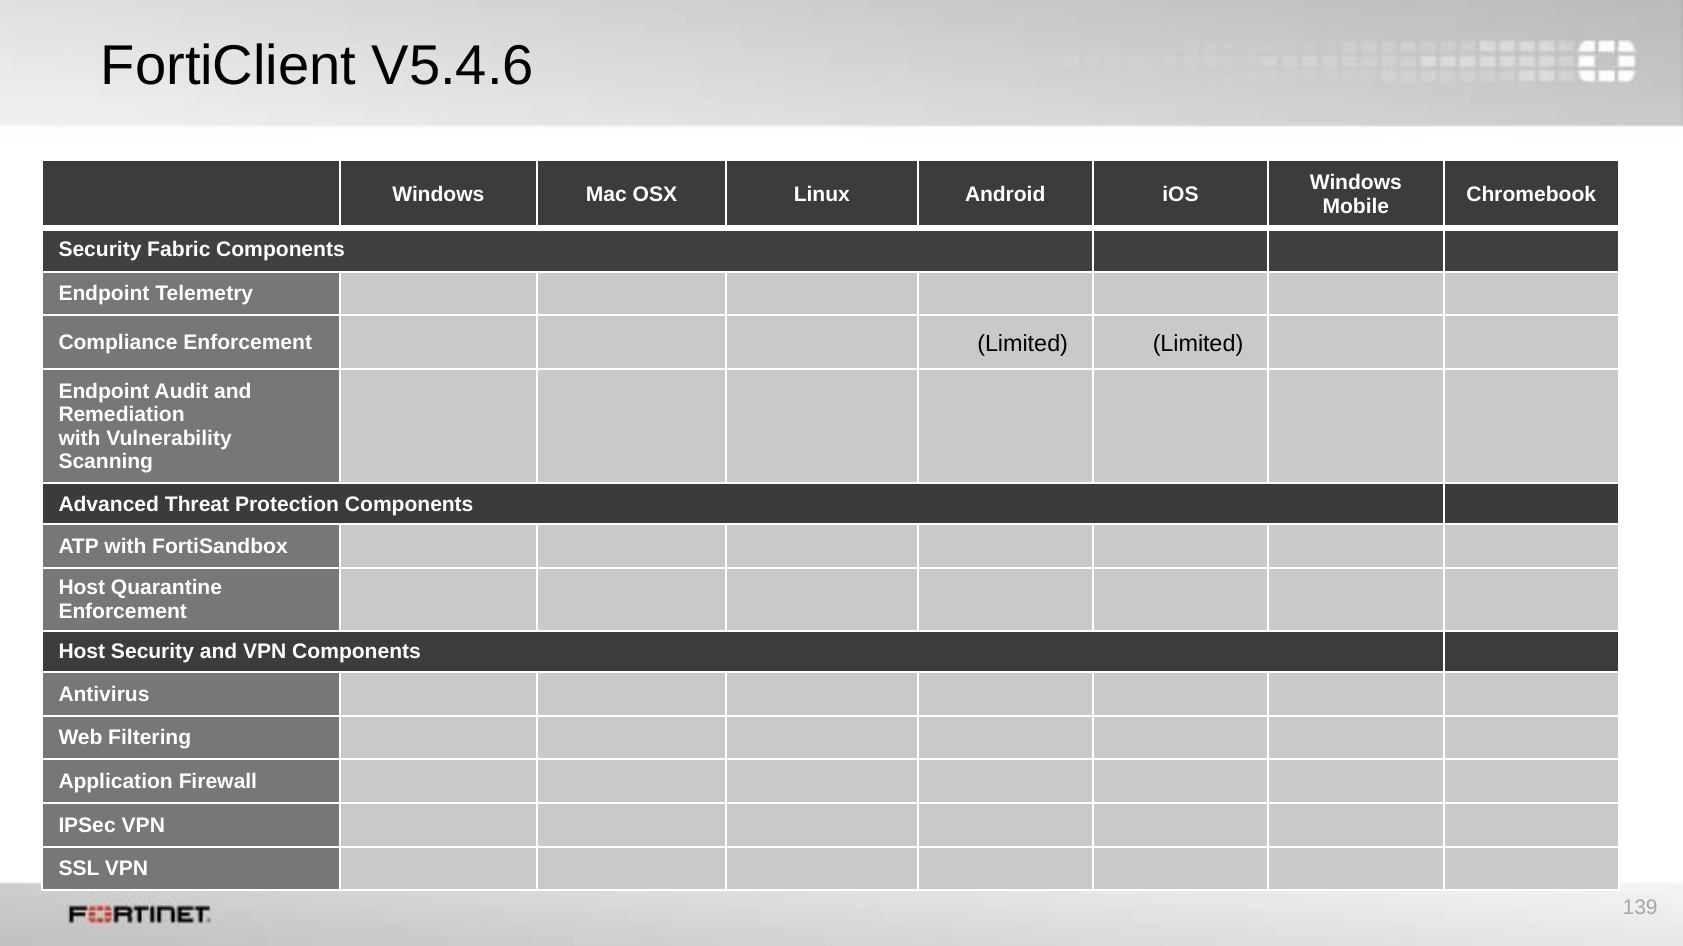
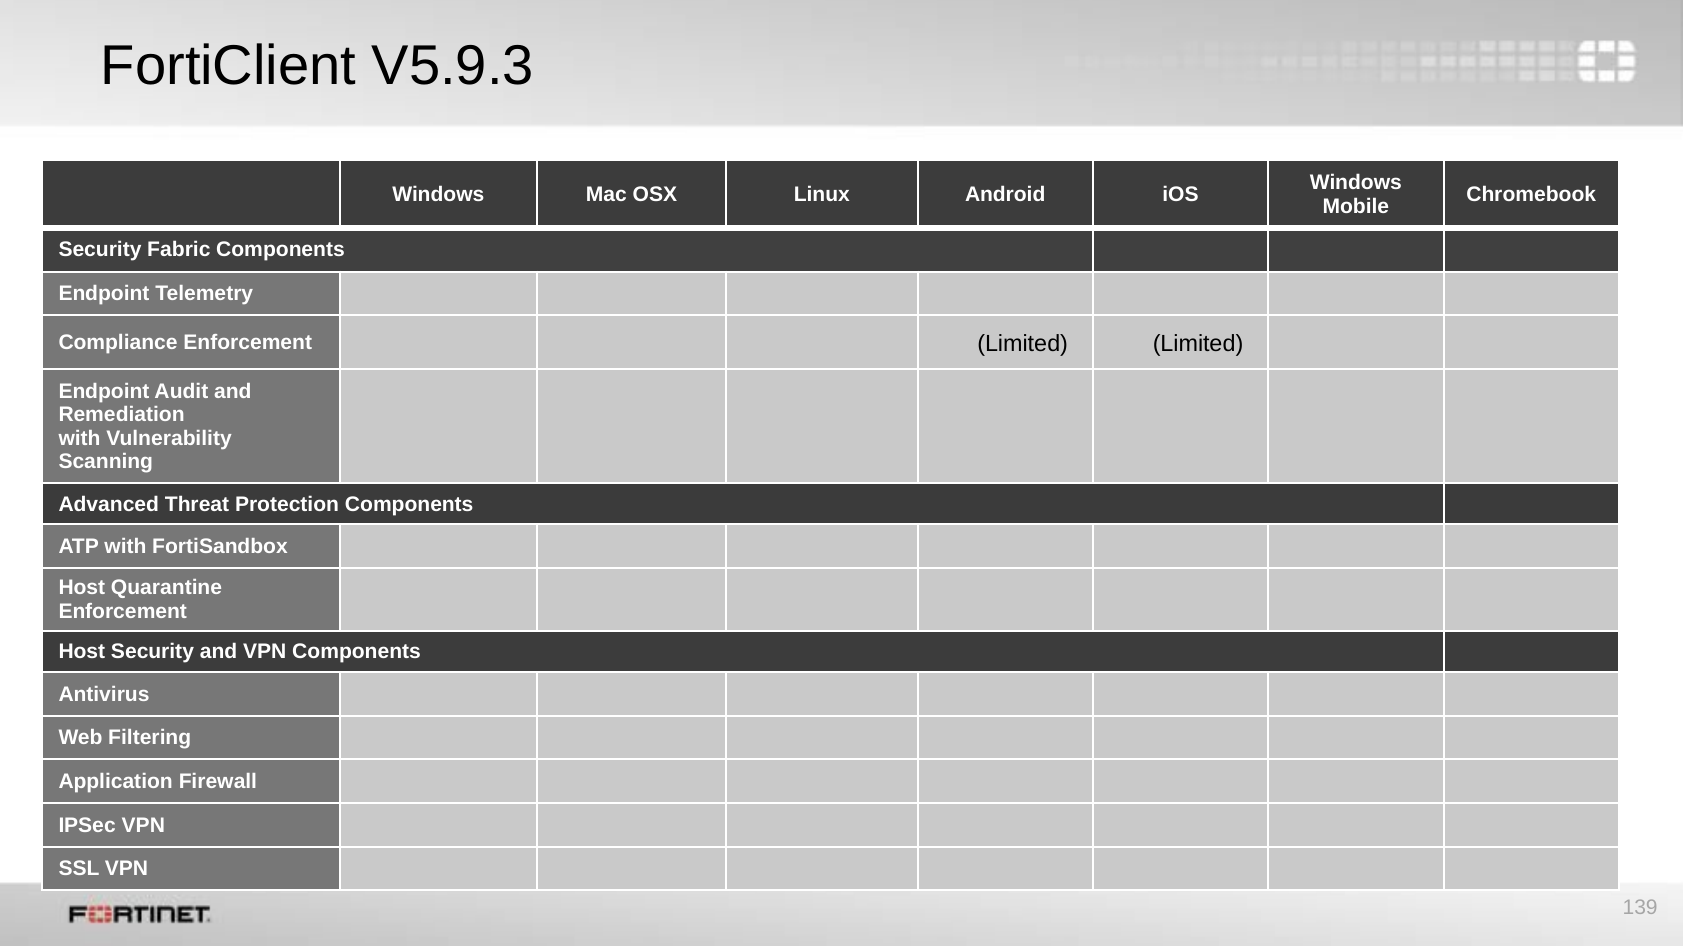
V5.4.6: V5.4.6 -> V5.9.3 (453, 66)
